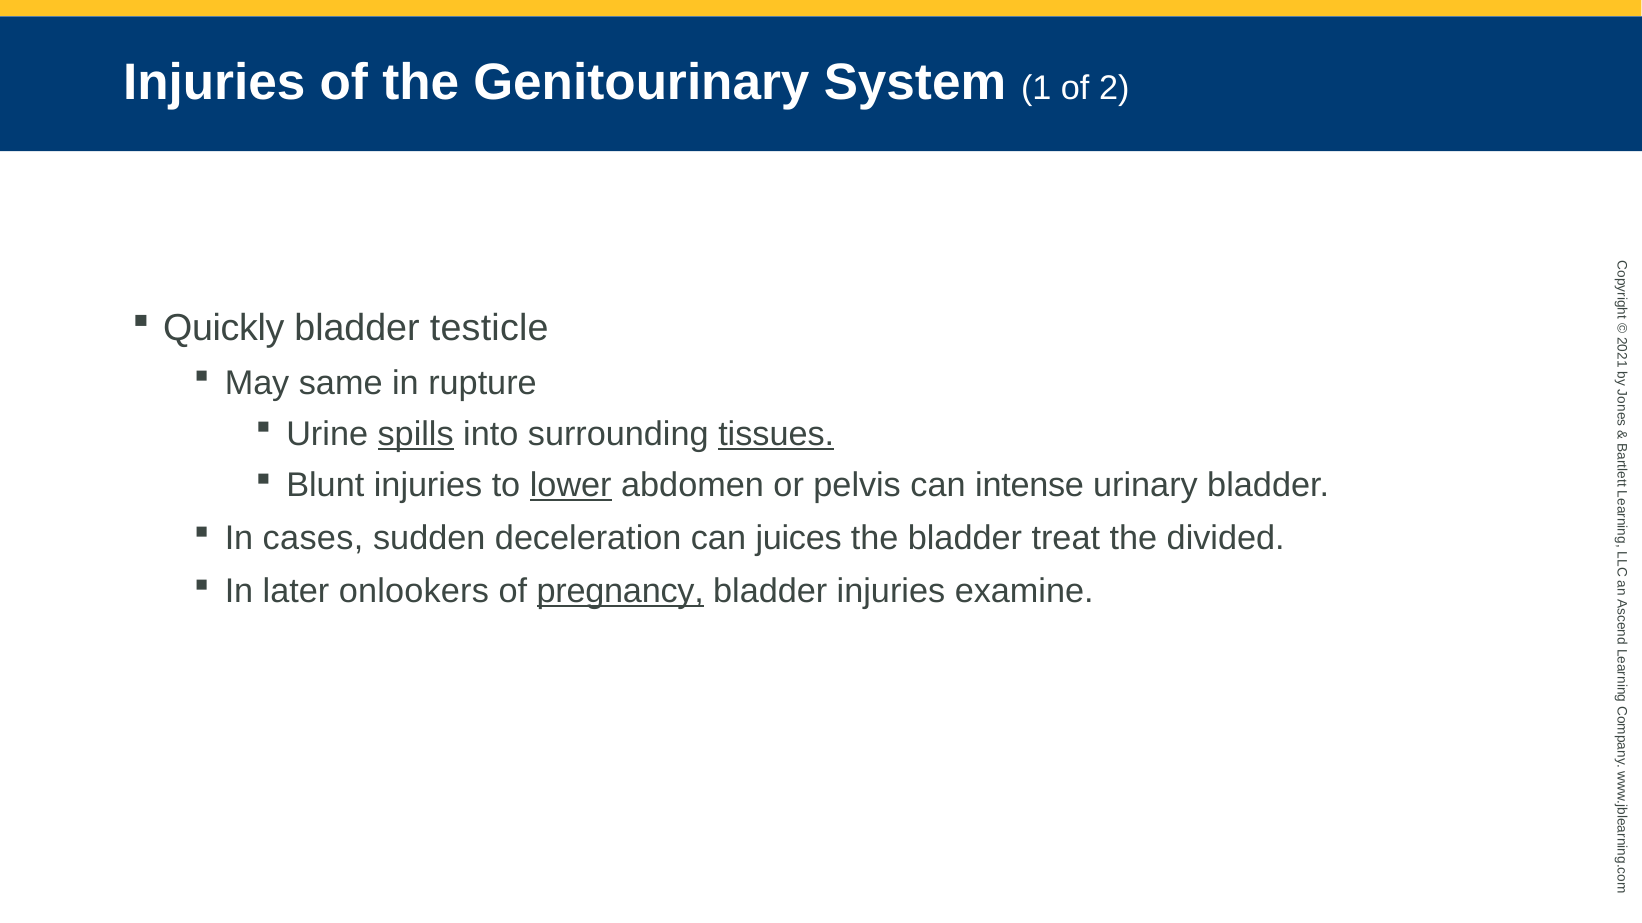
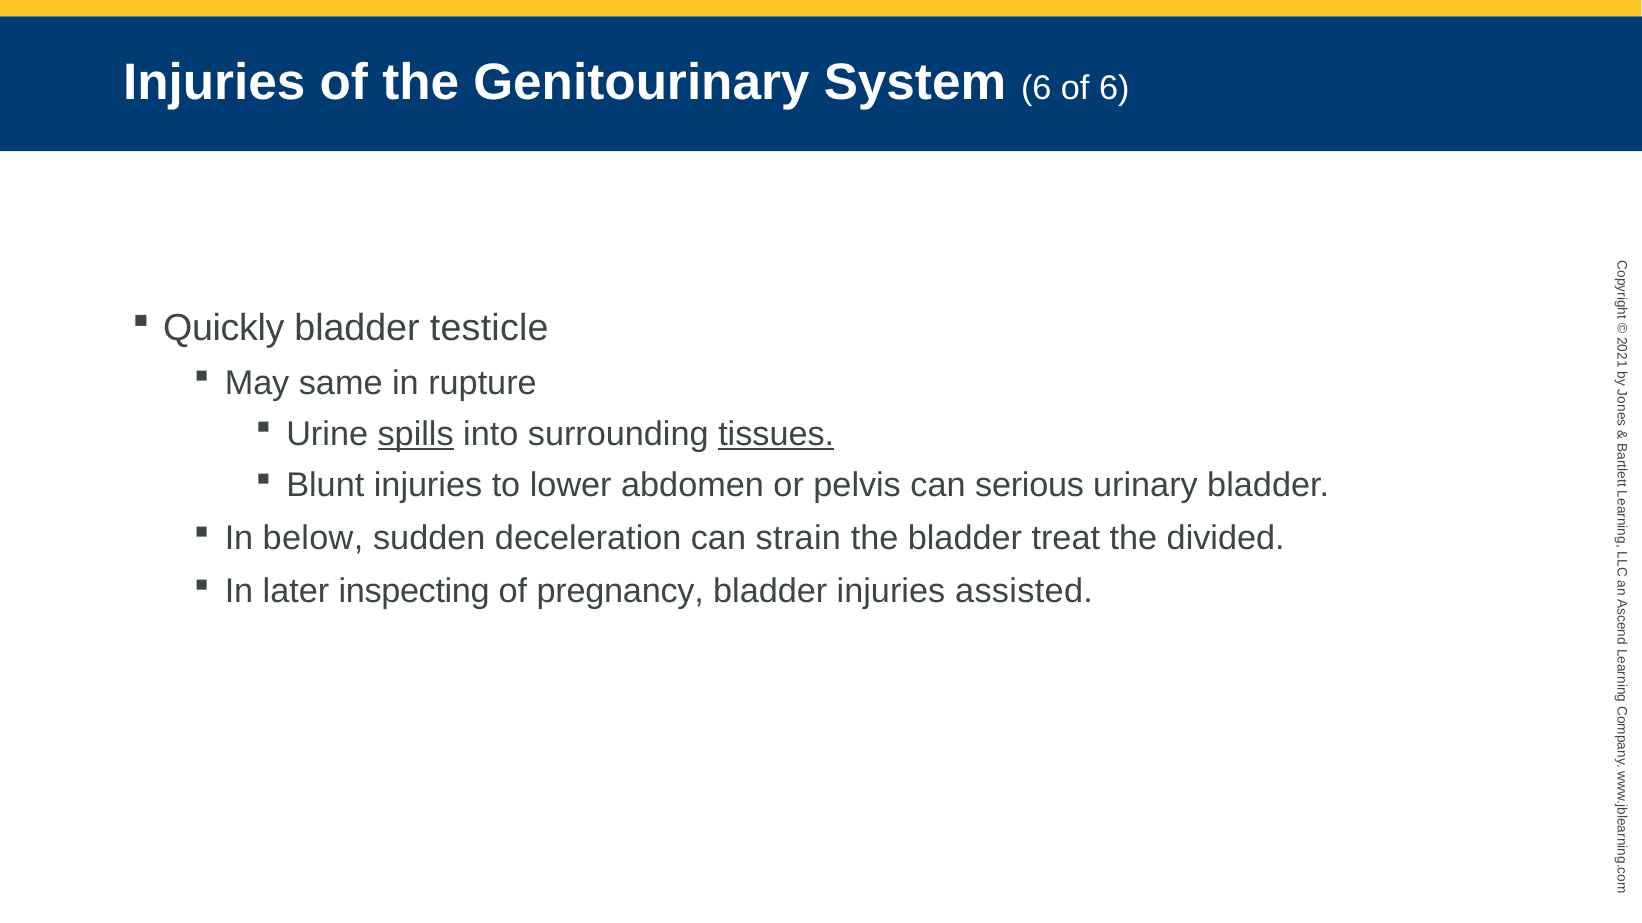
System 1: 1 -> 6 (1036, 88)
of 2: 2 -> 6 (1114, 88)
lower underline: present -> none (571, 486)
intense: intense -> serious (1030, 486)
cases: cases -> below (313, 539)
juices: juices -> strain (798, 539)
onlookers: onlookers -> inspecting (414, 592)
pregnancy underline: present -> none (620, 592)
examine: examine -> assisted (1024, 592)
